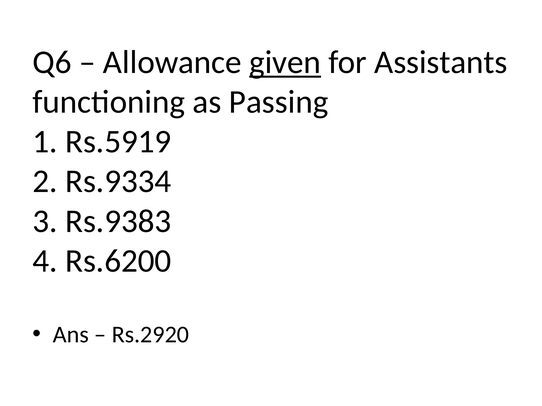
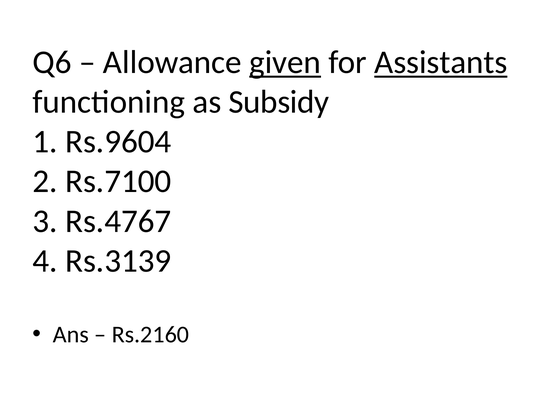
Assistants underline: none -> present (441, 62)
Passing: Passing -> Subsidy (279, 102)
Rs.5919: Rs.5919 -> Rs.9604 (118, 142)
Rs.9334: Rs.9334 -> Rs.7100 (118, 182)
Rs.9383: Rs.9383 -> Rs.4767 (118, 221)
Rs.6200: Rs.6200 -> Rs.3139 (118, 261)
Rs.2920: Rs.2920 -> Rs.2160 (150, 335)
